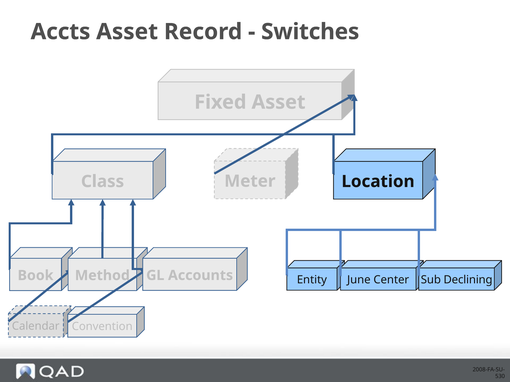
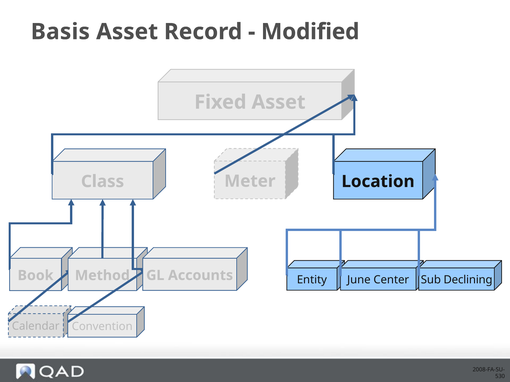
Accts: Accts -> Basis (60, 32)
Switches: Switches -> Modified (310, 32)
